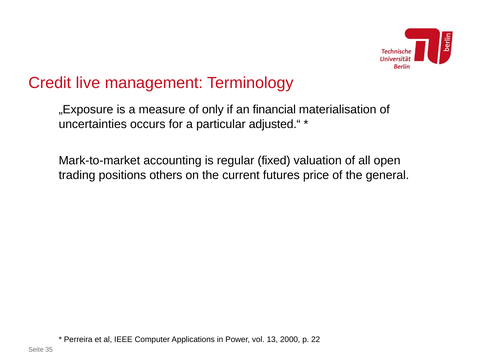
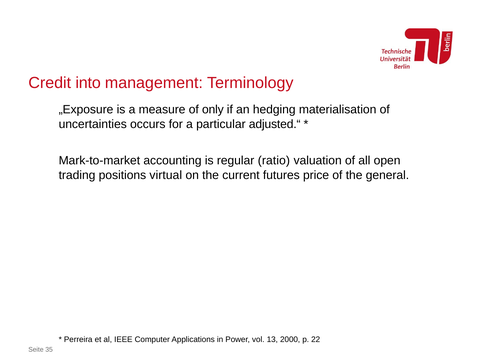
live: live -> into (88, 83)
financial: financial -> hedging (274, 110)
fixed: fixed -> ratio (274, 160)
others: others -> virtual (166, 175)
